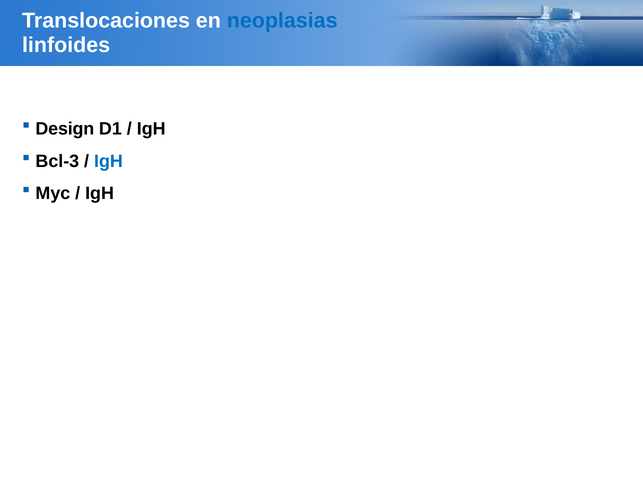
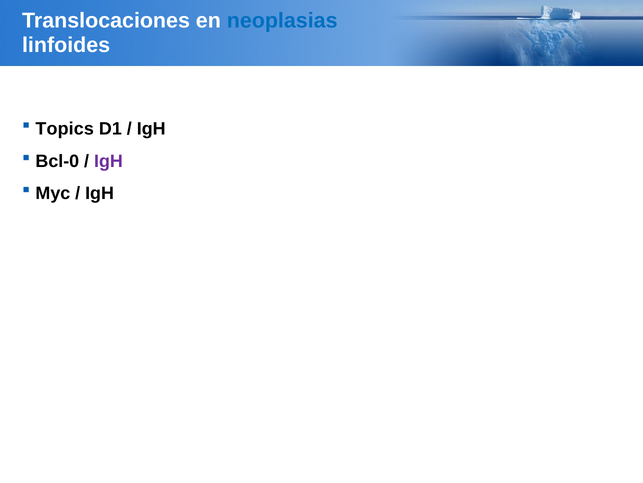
Design: Design -> Topics (65, 129)
Bcl-3: Bcl-3 -> Bcl-0 (57, 161)
IgH colour: blue -> purple (108, 161)
